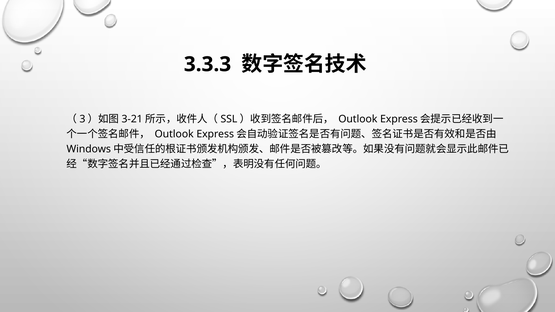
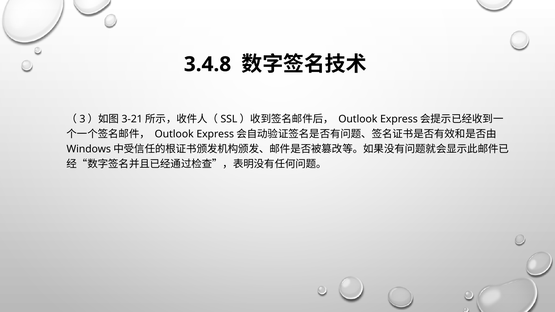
3.3.3: 3.3.3 -> 3.4.8 (208, 64)
